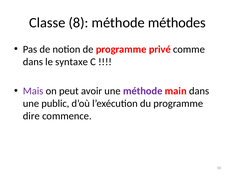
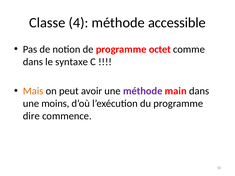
8: 8 -> 4 (78, 23)
méthodes: méthodes -> accessible (177, 23)
privé: privé -> octet (160, 49)
Mais colour: purple -> orange (33, 91)
public: public -> moins (55, 104)
